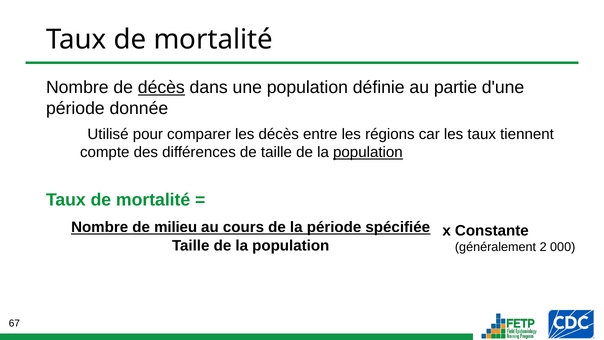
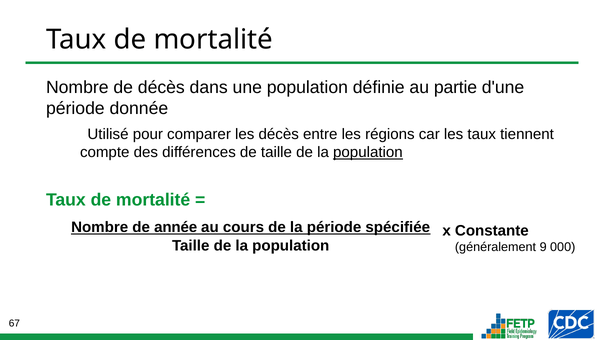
décès underline: present -> none (161, 87)
milieu: milieu -> année (176, 227)
2: 2 -> 9 (543, 247)
